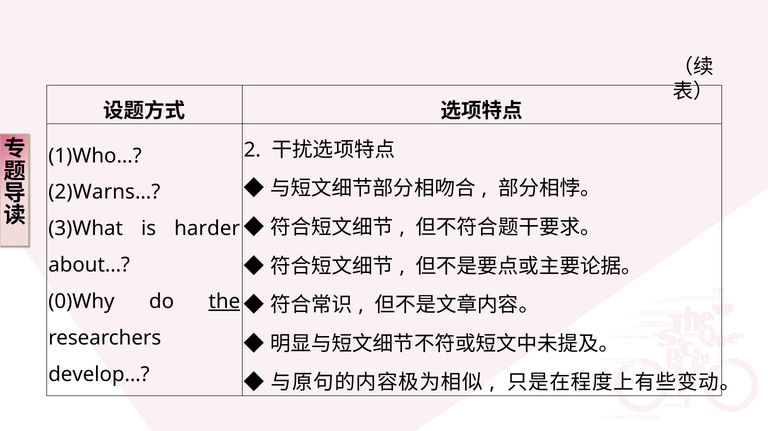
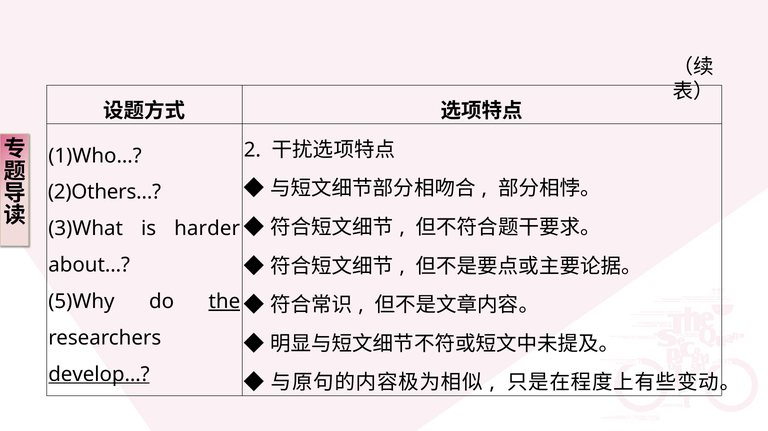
2)Warns…: 2)Warns… -> 2)Others… (104, 192)
0)Why: 0)Why -> 5)Why (81, 301)
develop… underline: none -> present (99, 374)
